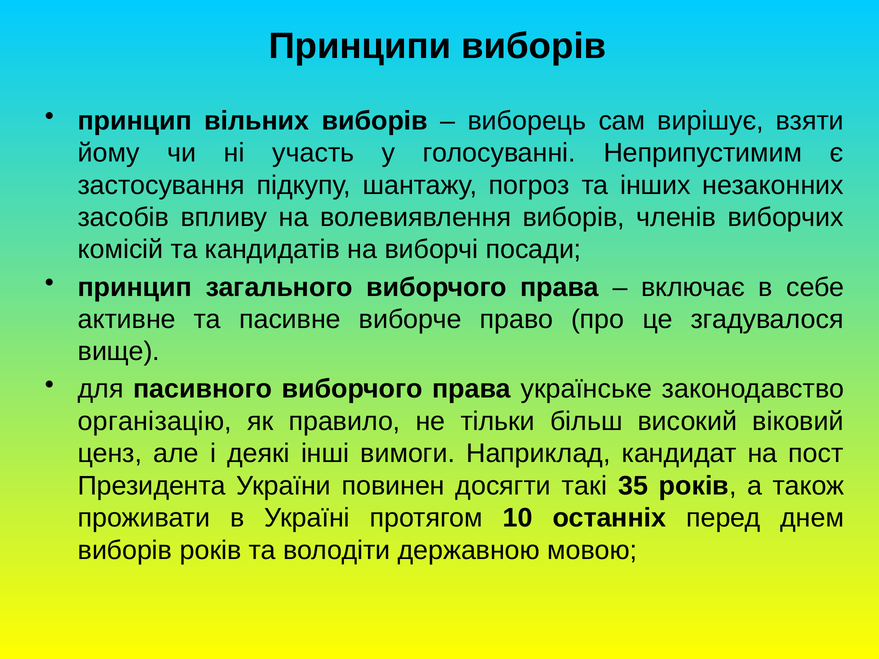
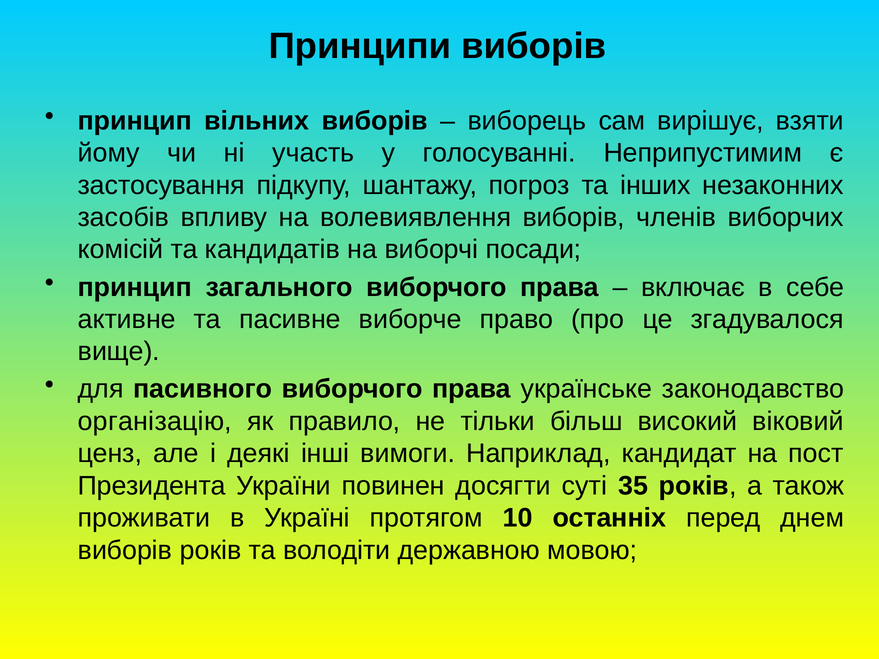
такі: такі -> суті (584, 486)
